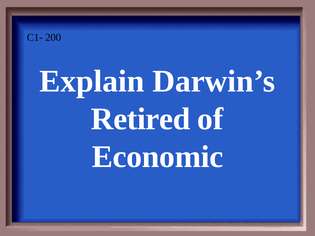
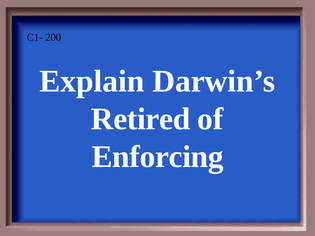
Economic: Economic -> Enforcing (158, 157)
